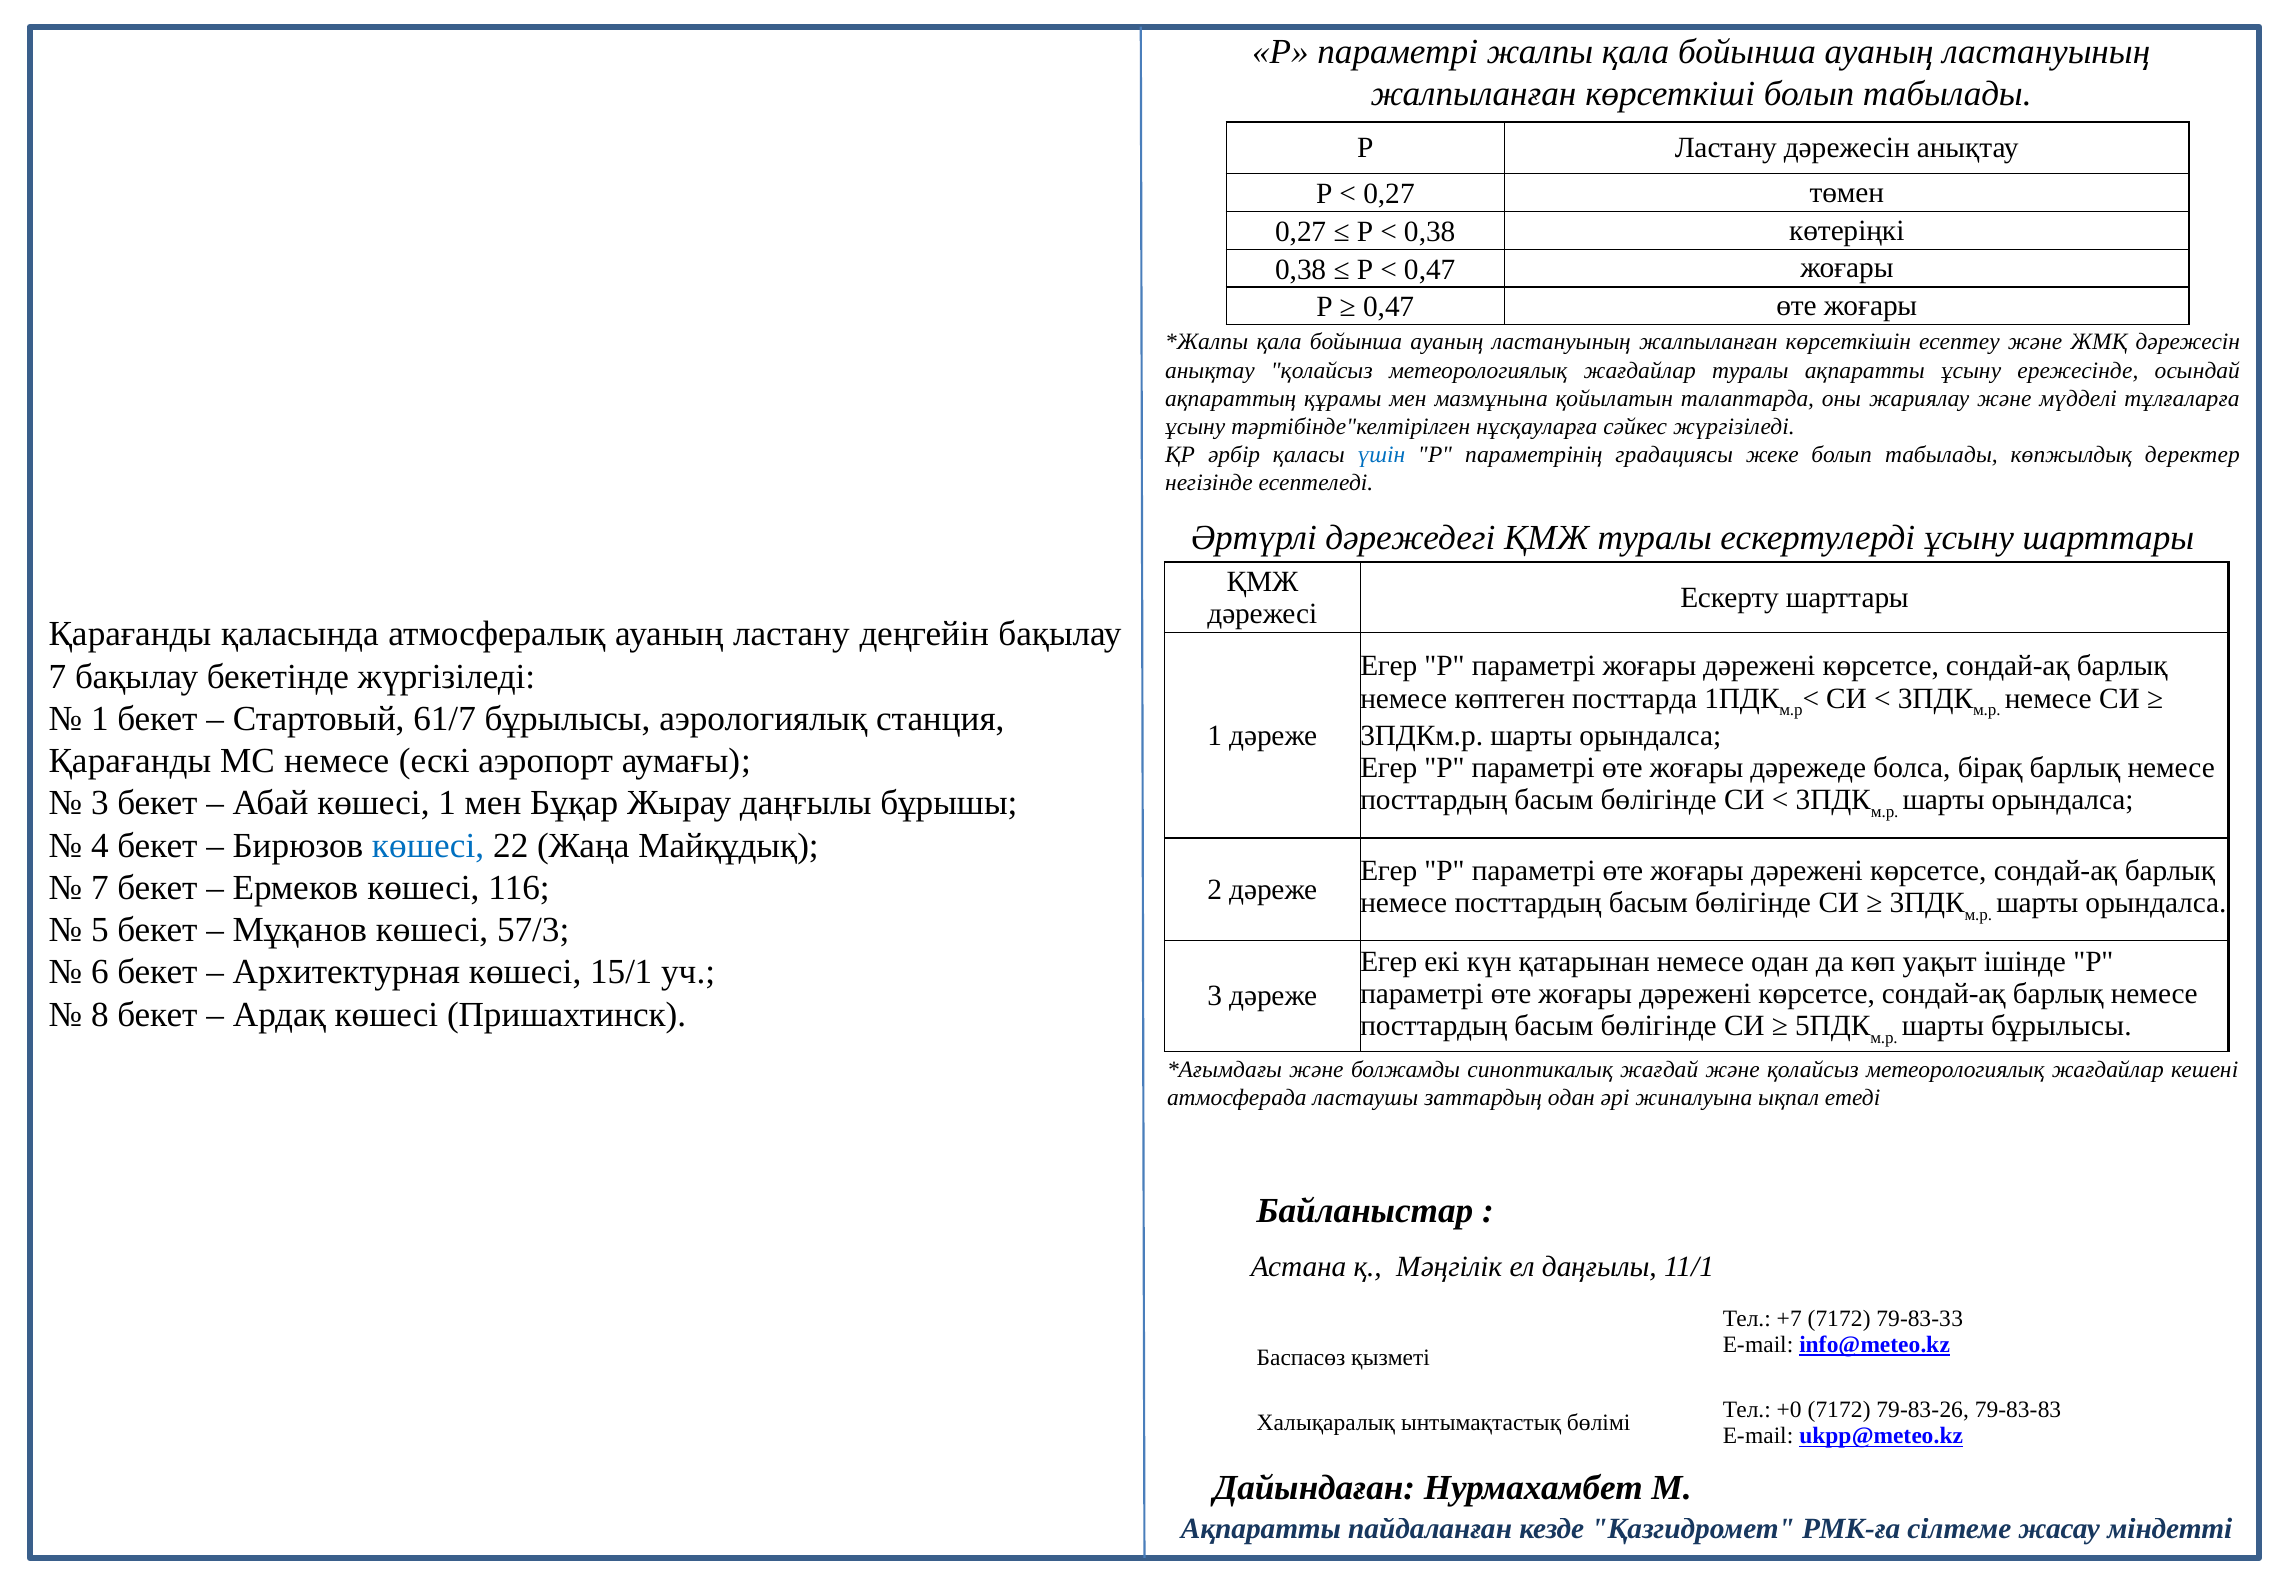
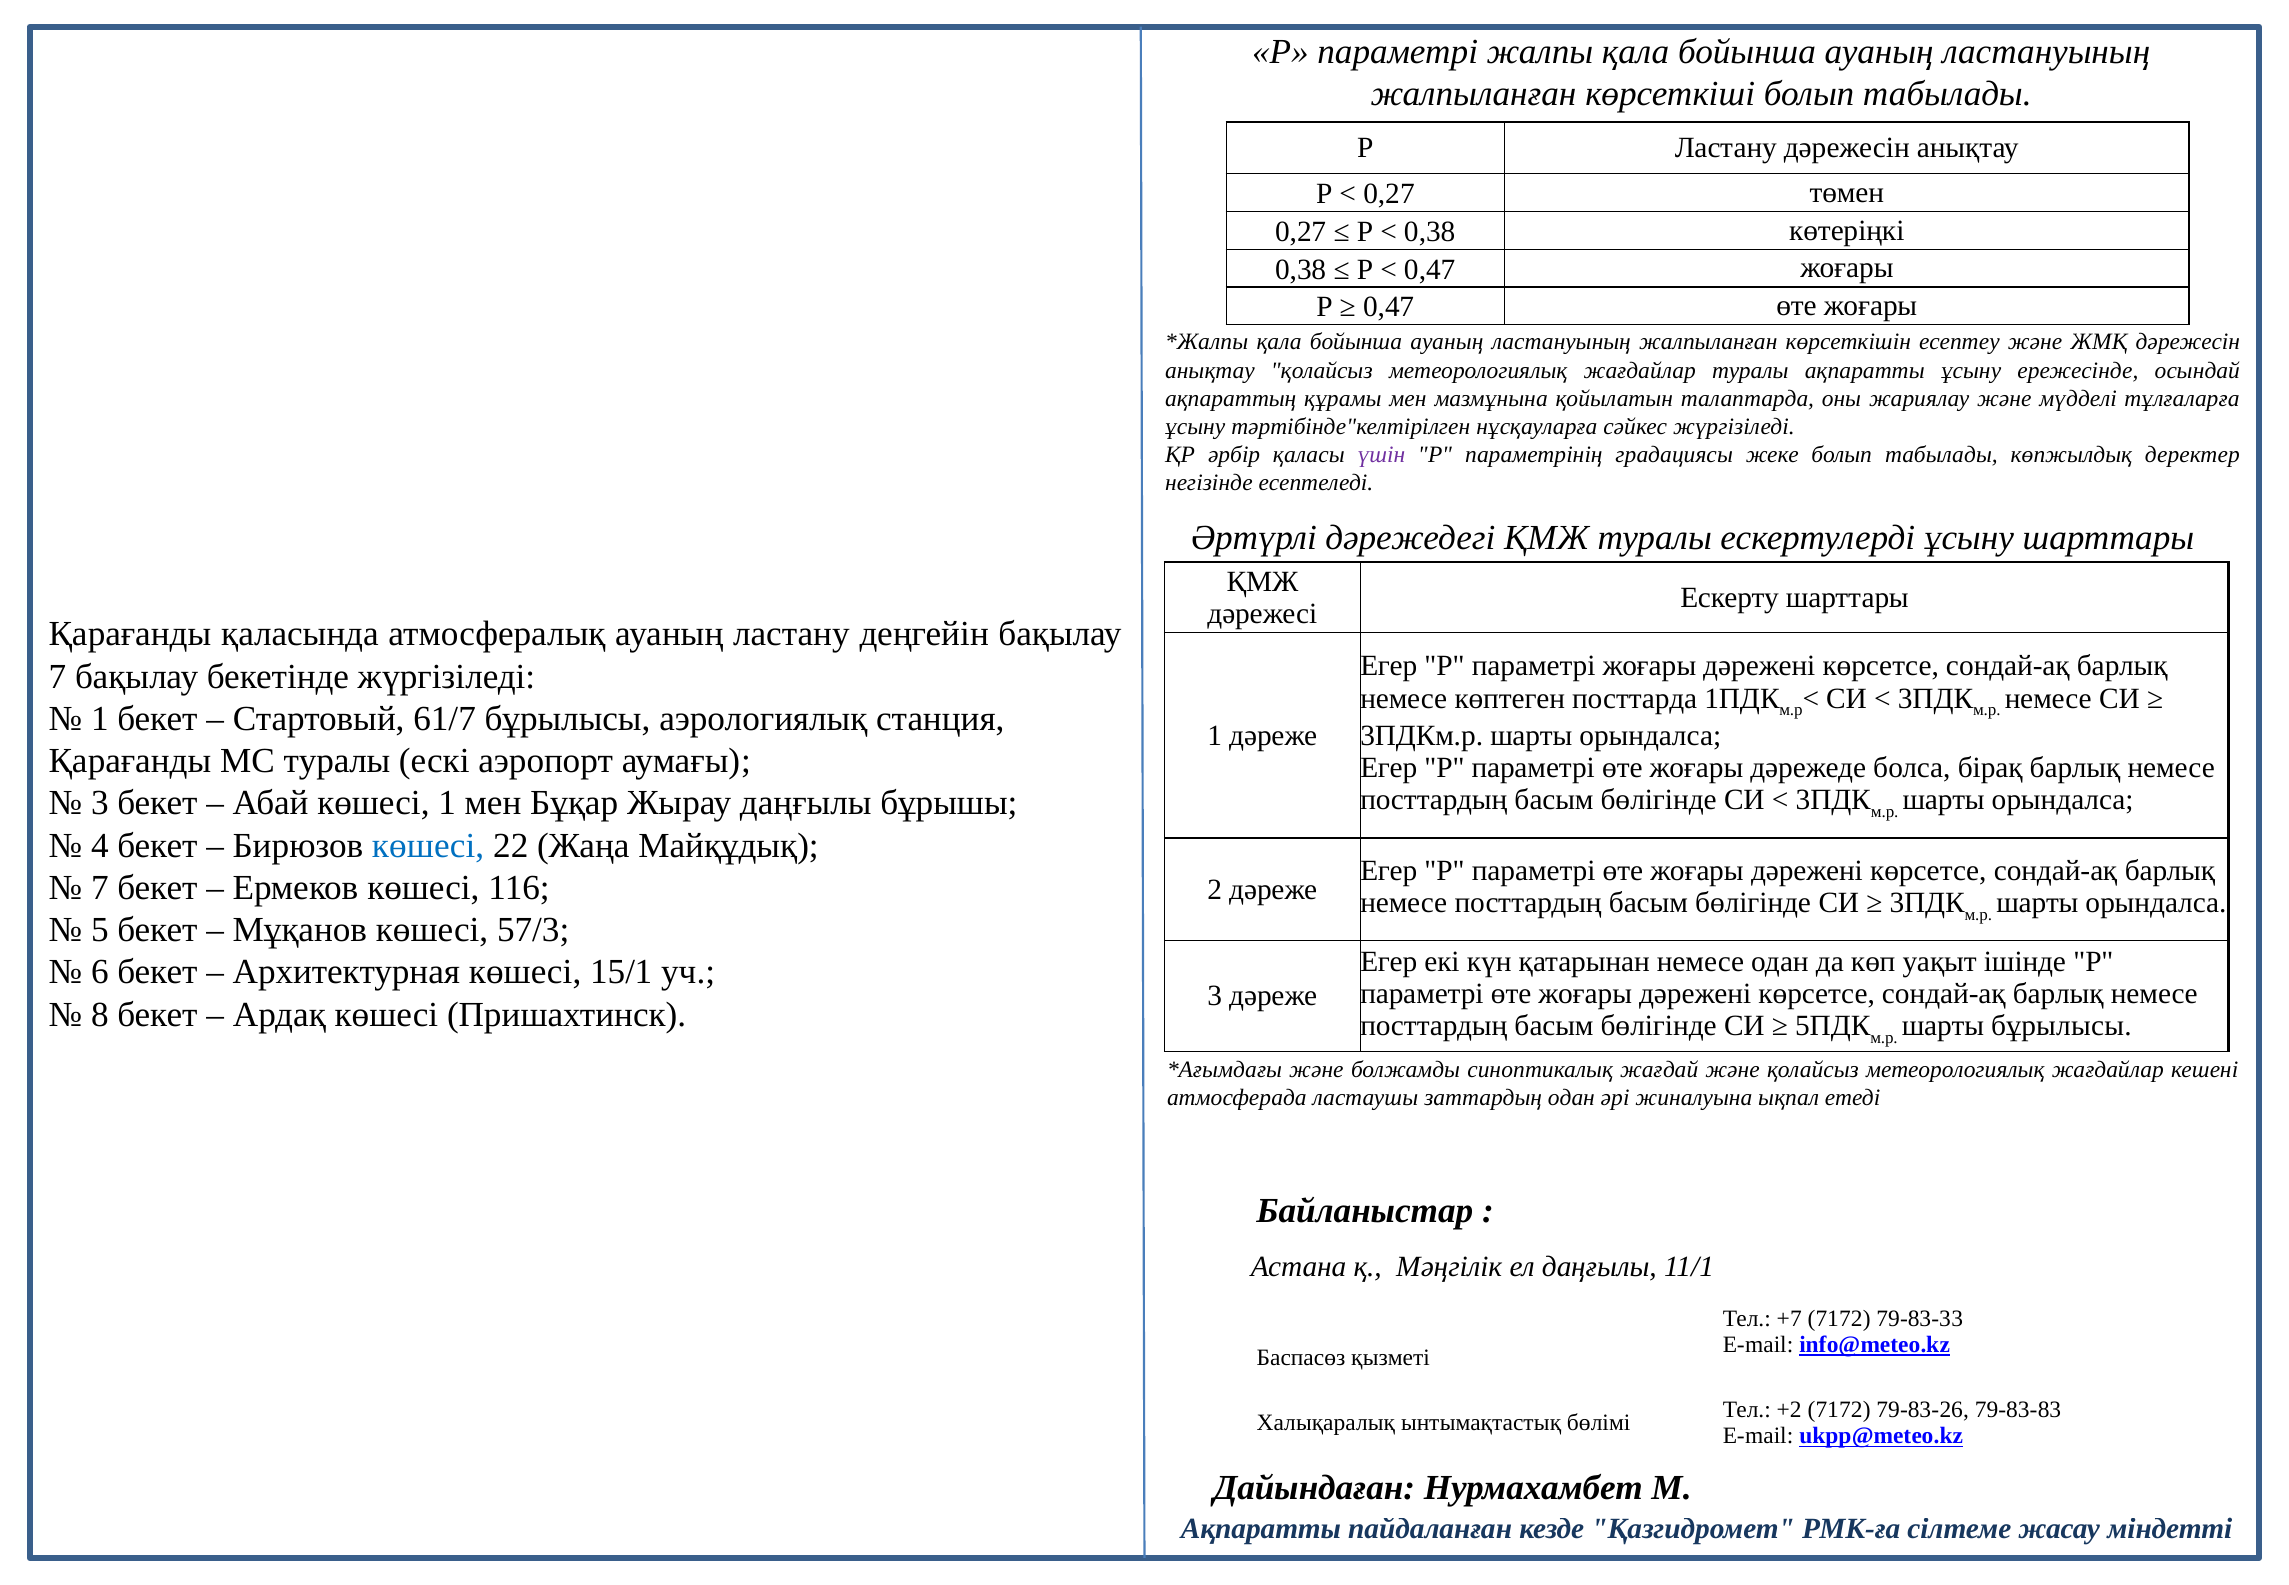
үшін colour: blue -> purple (1381, 455)
МС немесе: немесе -> туралы (337, 761)
+0: +0 -> +2 (1789, 1410)
